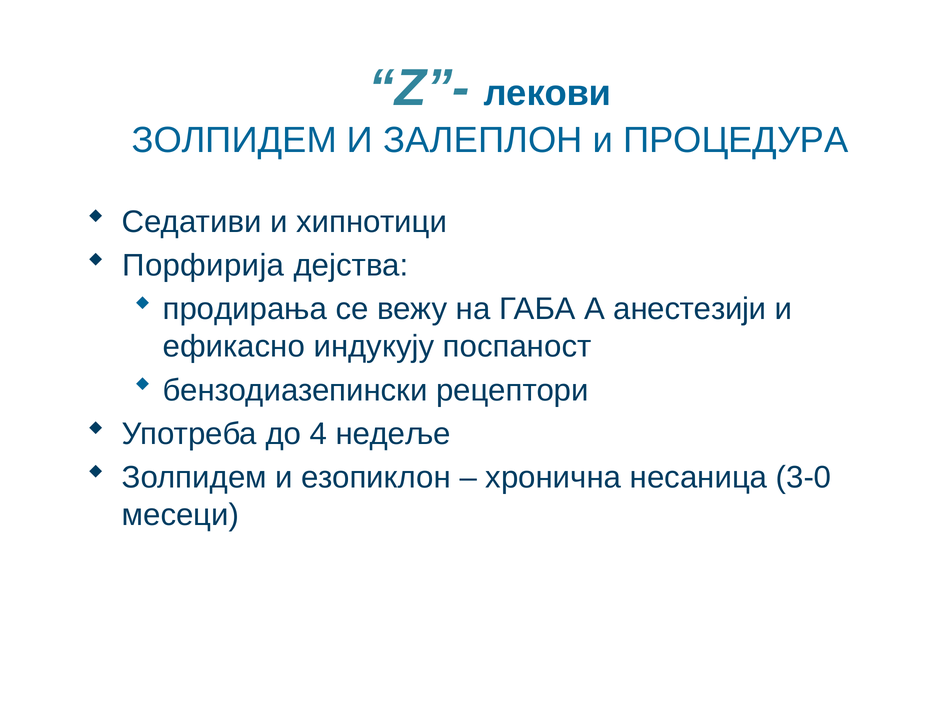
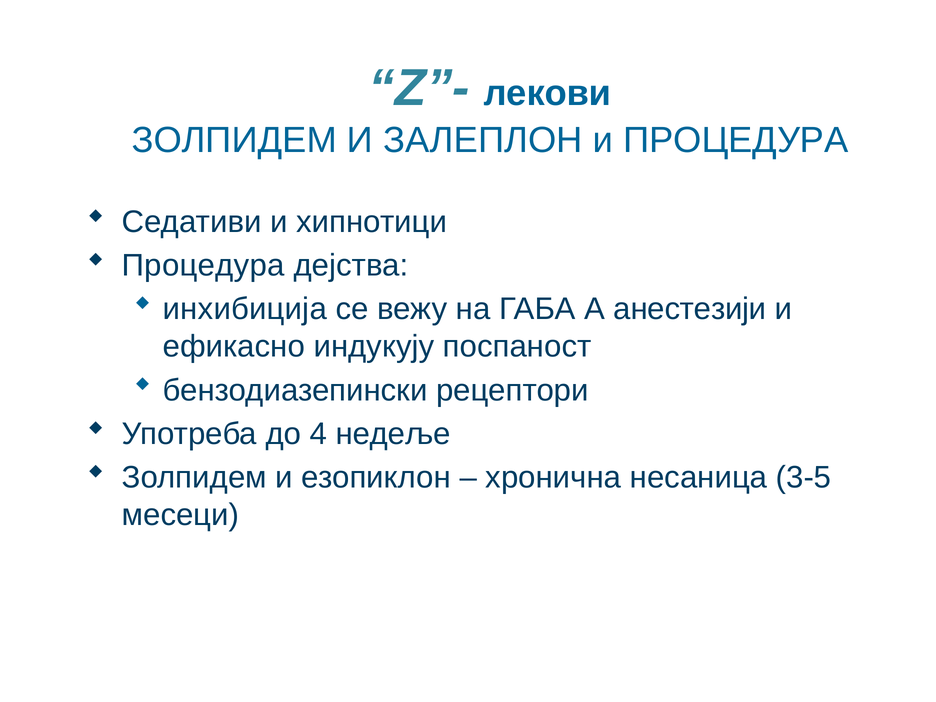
Порфирија: Порфирија -> Процедура (203, 265)
продирања: продирања -> инхибиција (245, 309)
3-0: 3-0 -> 3-5 (804, 478)
